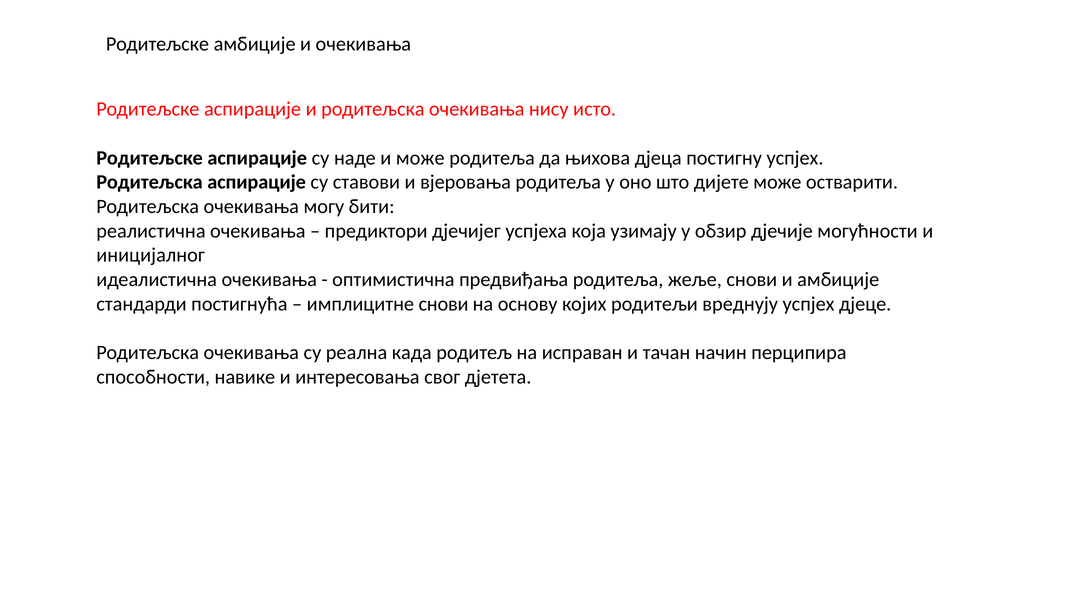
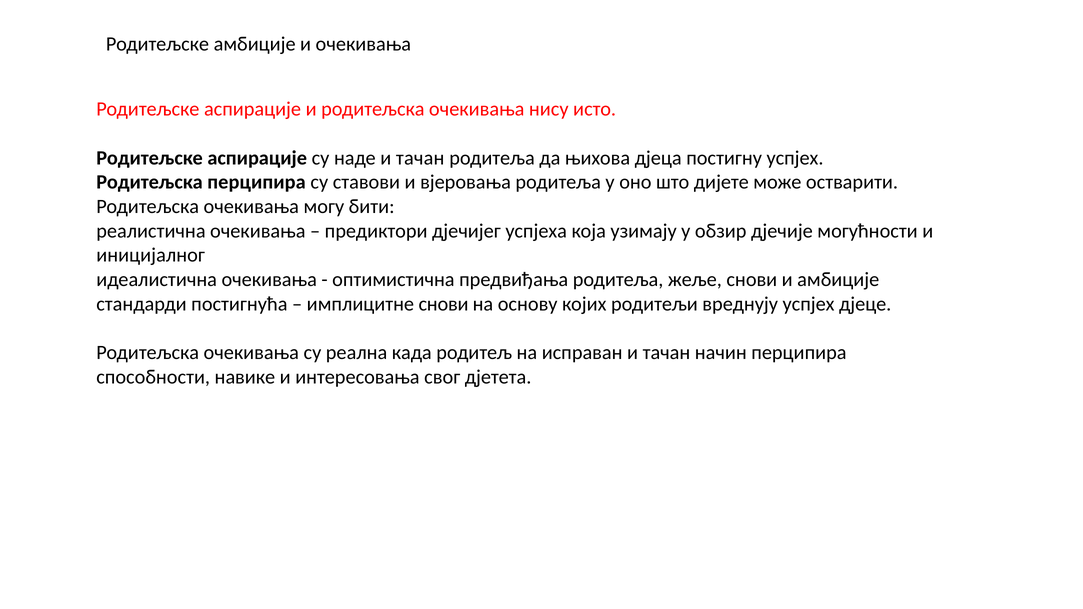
наде и може: може -> тачан (420, 158)
Родитељска аспирације: аспирације -> перципира (257, 182)
